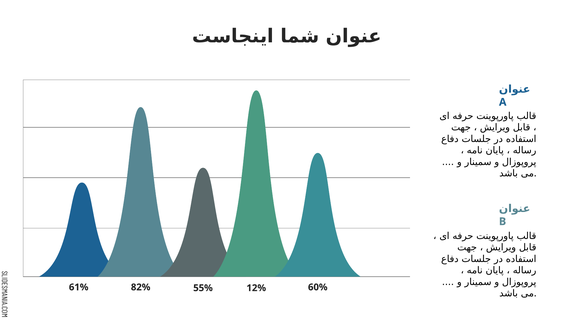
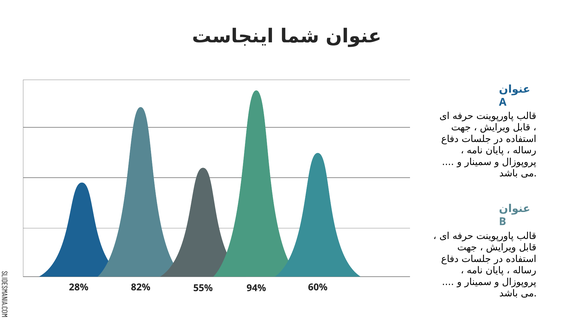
61%: 61% -> 28% (79, 287)
12%: 12% -> 94% (256, 288)
